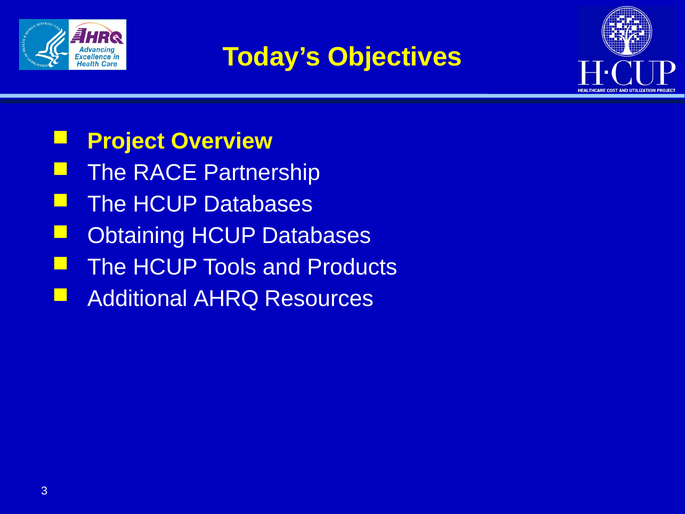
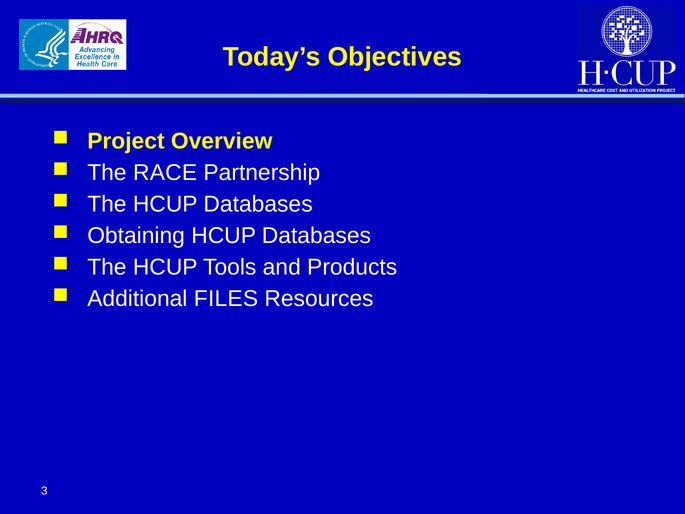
AHRQ: AHRQ -> FILES (226, 299)
